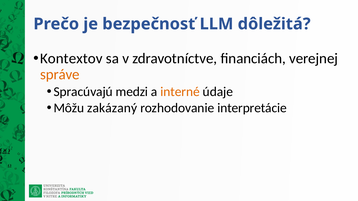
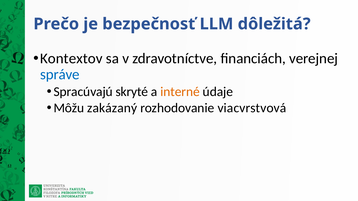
správe colour: orange -> blue (60, 75)
medzi: medzi -> skryté (132, 92)
interpretácie: interpretácie -> viacvrstvová (252, 108)
